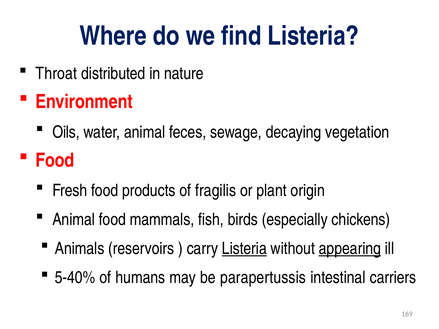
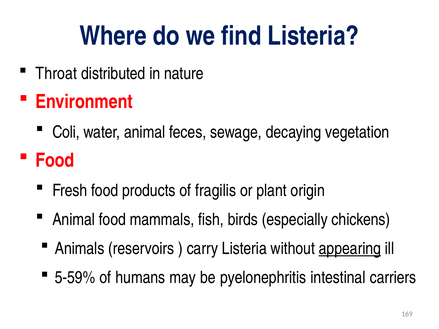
Oils: Oils -> Coli (66, 132)
Listeria underline: present -> none (244, 249)
5-40%: 5-40% -> 5-59% (75, 278)
parapertussis: parapertussis -> pyelonephritis (263, 278)
